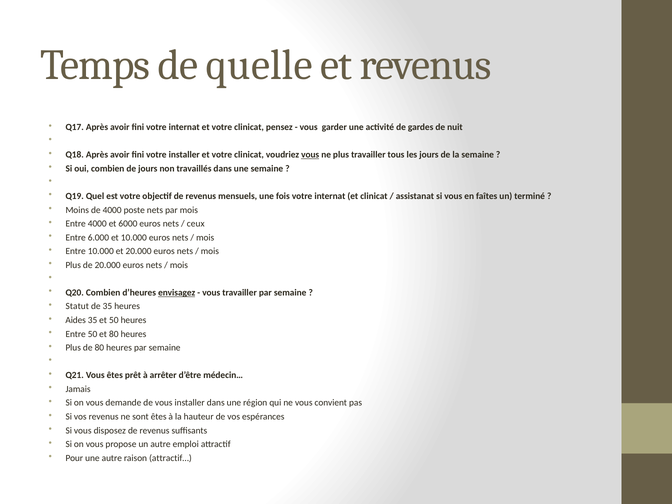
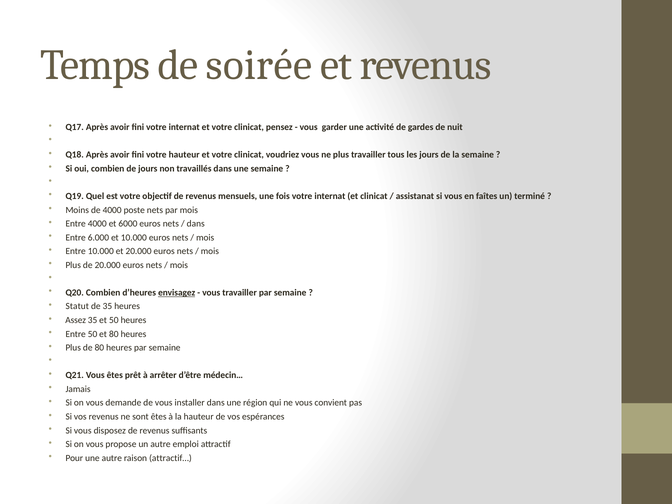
quelle: quelle -> soirée (259, 65)
votre installer: installer -> hauteur (184, 155)
vous underline: present -> none (310, 155)
ceux: ceux -> dans (196, 224)
Aides: Aides -> Assez (76, 320)
